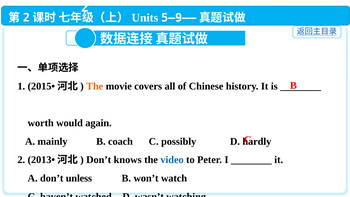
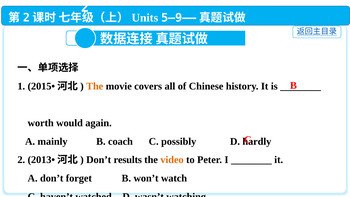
knows: knows -> results (128, 160)
video colour: blue -> orange (172, 160)
unless: unless -> forget (79, 178)
